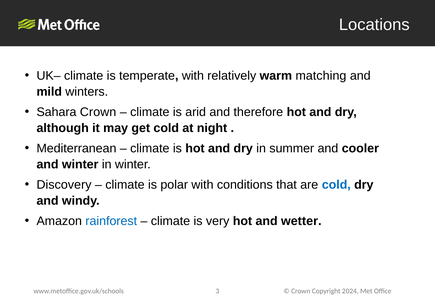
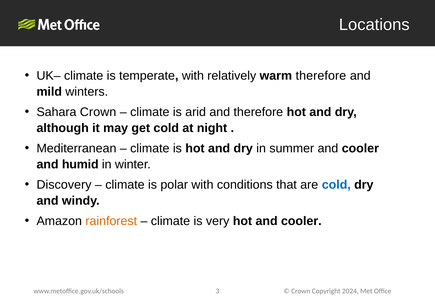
warm matching: matching -> therefore (321, 76)
and winter: winter -> humid (80, 165)
rainforest colour: blue -> orange (111, 221)
hot and wetter: wetter -> cooler (301, 221)
